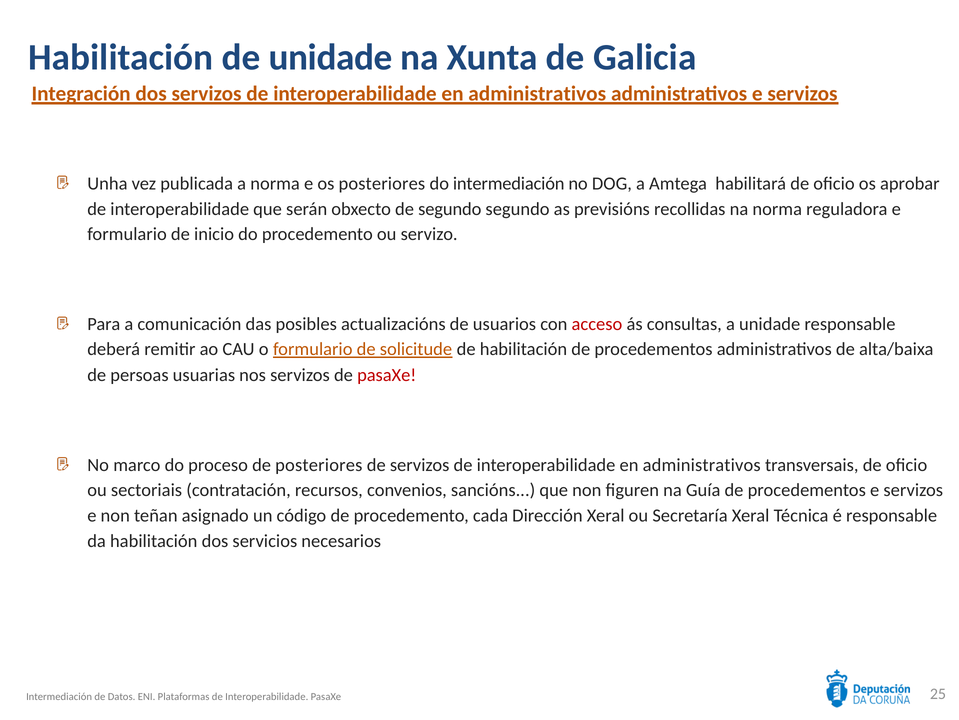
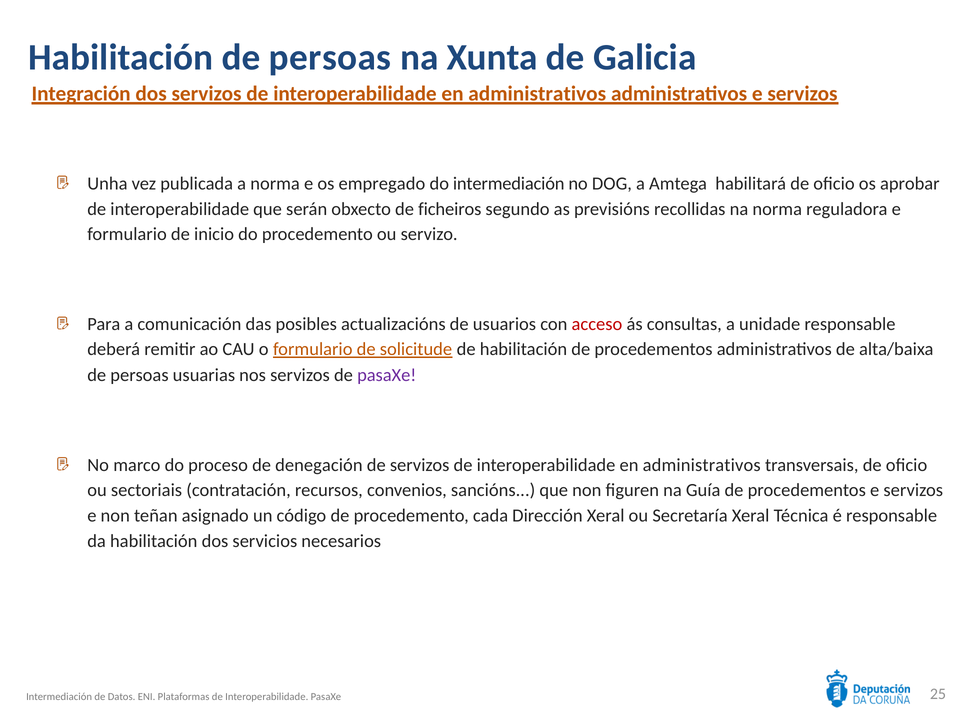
Habilitación de unidade: unidade -> persoas (330, 57)
os posteriores: posteriores -> empregado (382, 183)
de segundo: segundo -> ficheiros (450, 209)
pasaXe colour: red -> purple (387, 375)
de posteriores: posteriores -> denegación (319, 465)
